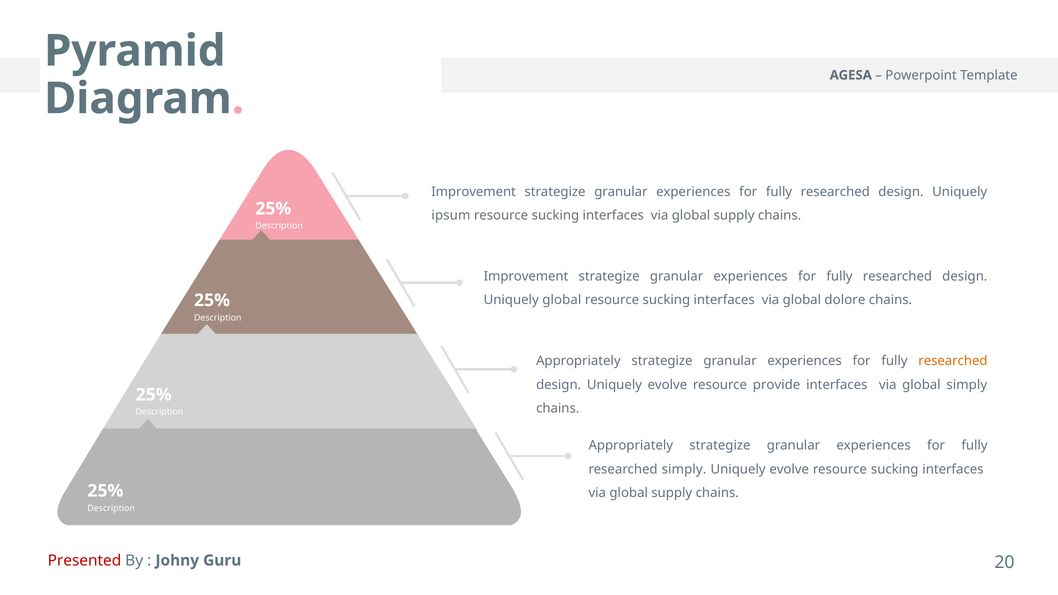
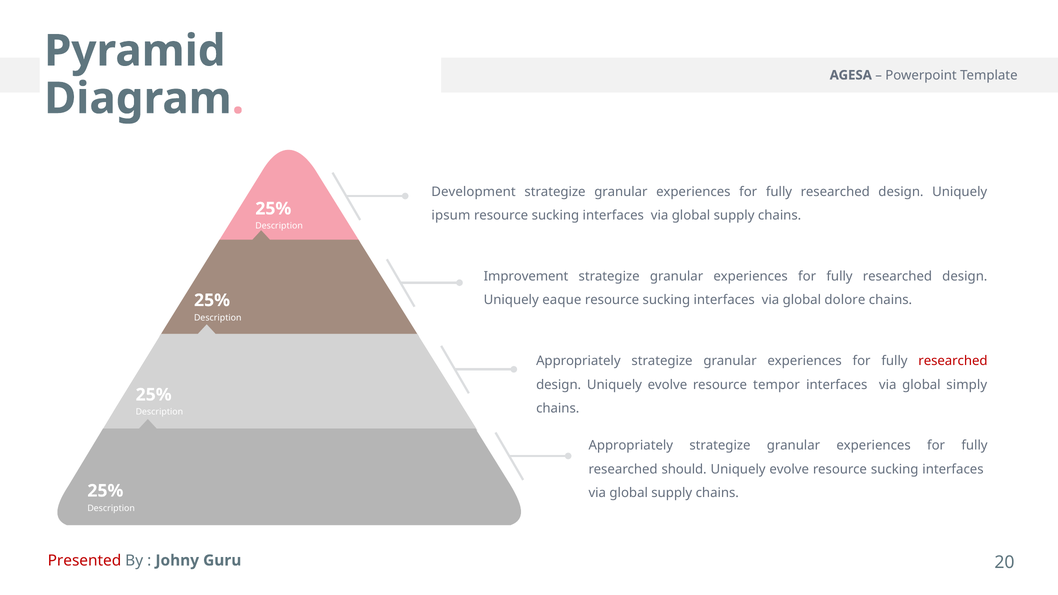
Improvement: Improvement -> Development (474, 192)
Uniquely global: global -> eaque (562, 300)
researched colour: orange -> red (953, 361)
provide: provide -> tempor (777, 385)
researched simply: simply -> should (684, 469)
